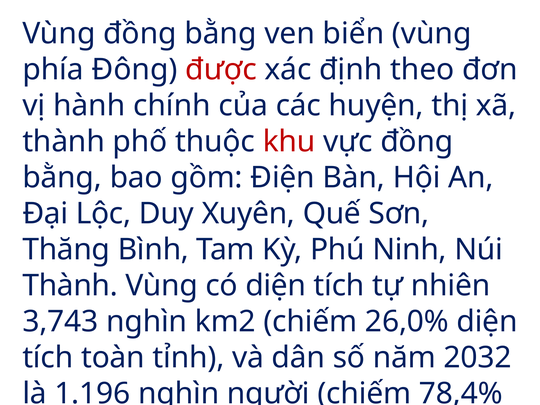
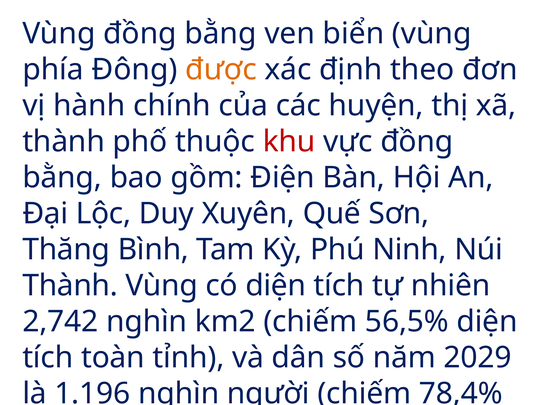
được colour: red -> orange (221, 70)
3,743: 3,743 -> 2,742 (60, 322)
26,0%: 26,0% -> 56,5% (407, 322)
2032: 2032 -> 2029 (478, 358)
